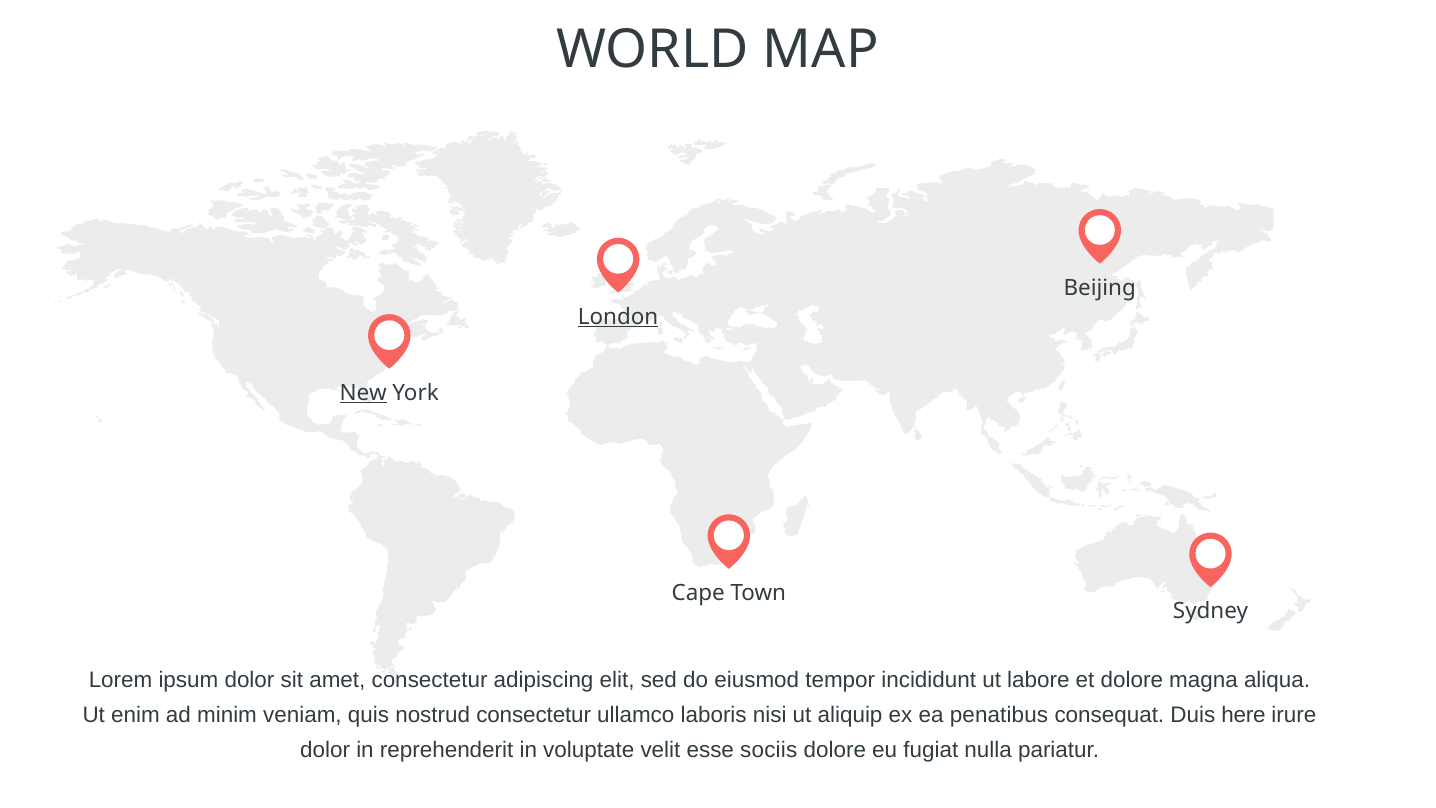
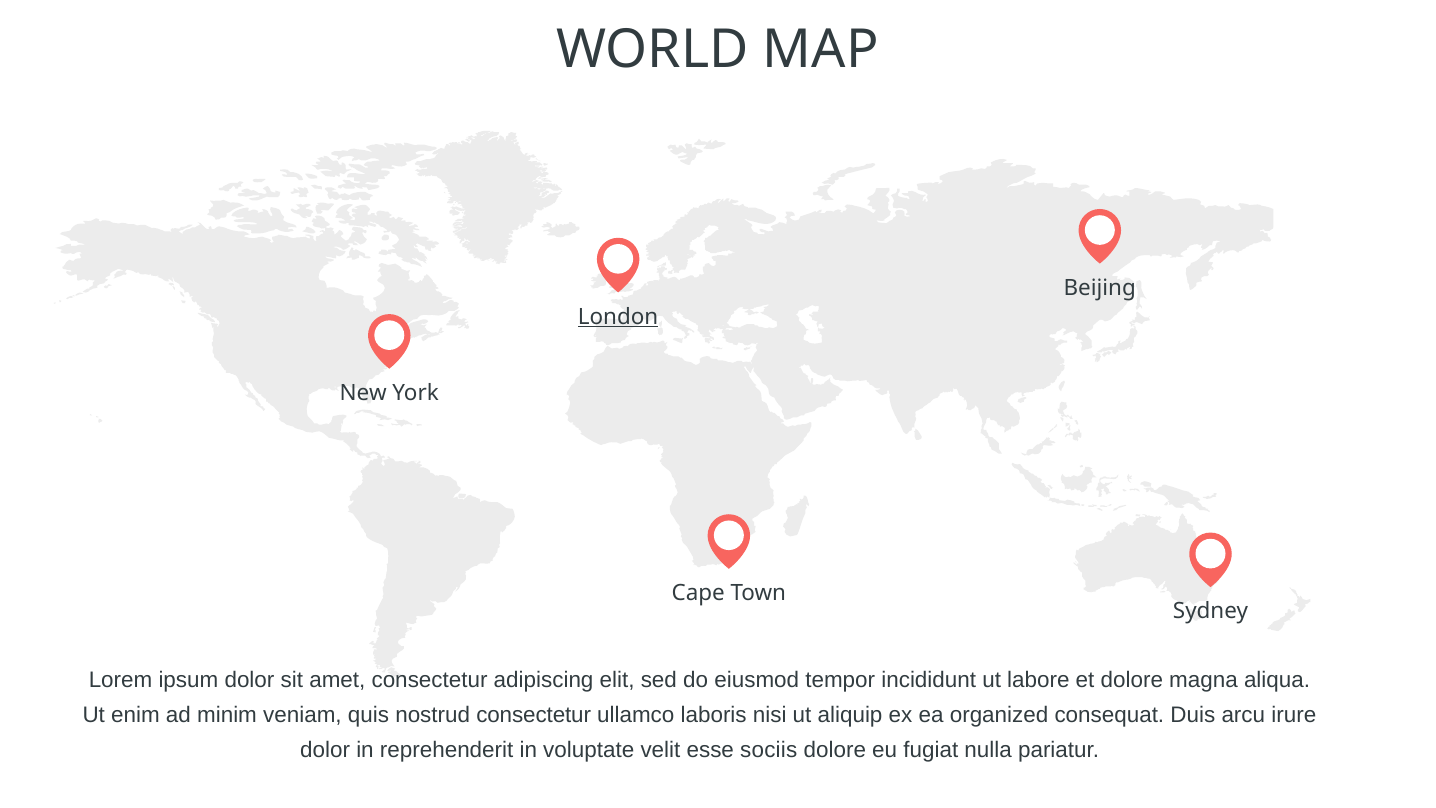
New underline: present -> none (363, 393)
penatibus: penatibus -> organized (999, 715)
here: here -> arcu (1243, 715)
